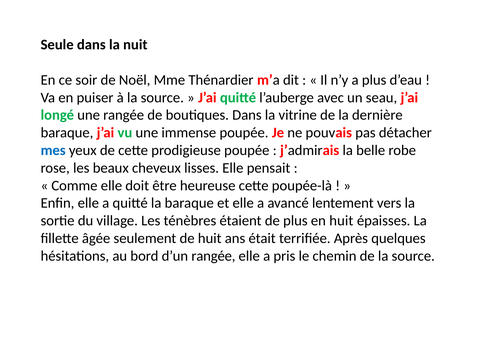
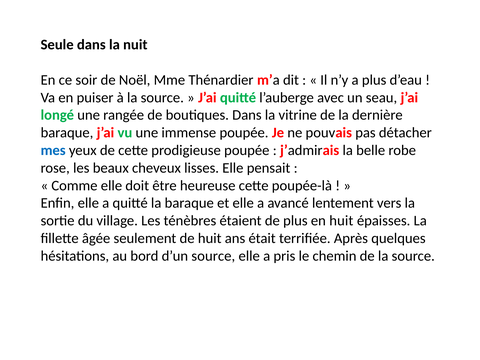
d’un rangée: rangée -> source (213, 256)
